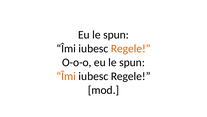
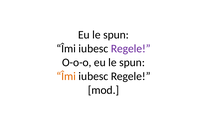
Regele colour: orange -> purple (131, 48)
